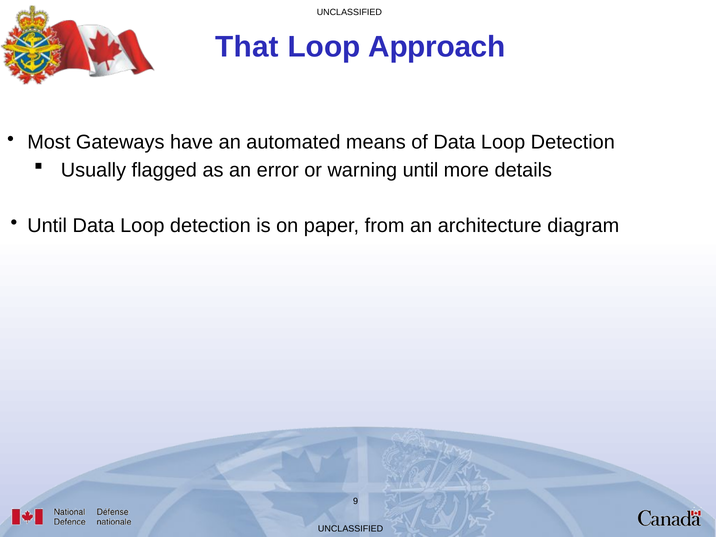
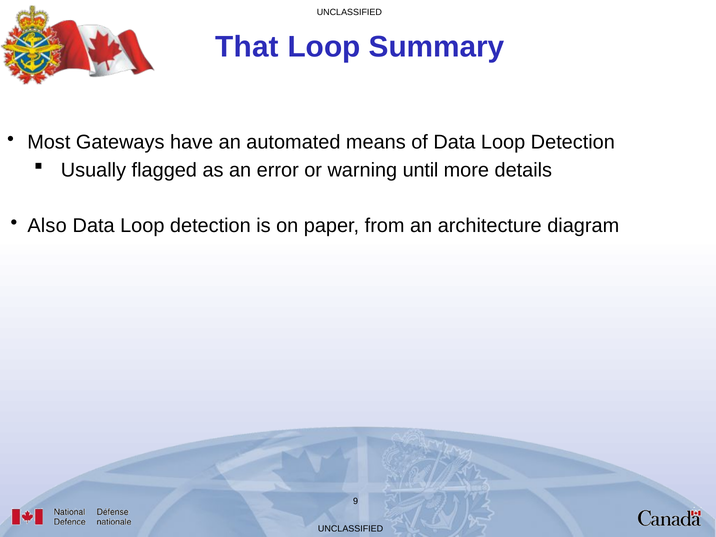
Approach: Approach -> Summary (437, 47)
Until: Until -> Also (47, 226)
